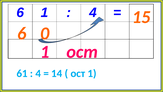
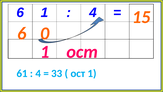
14: 14 -> 33 (57, 73)
